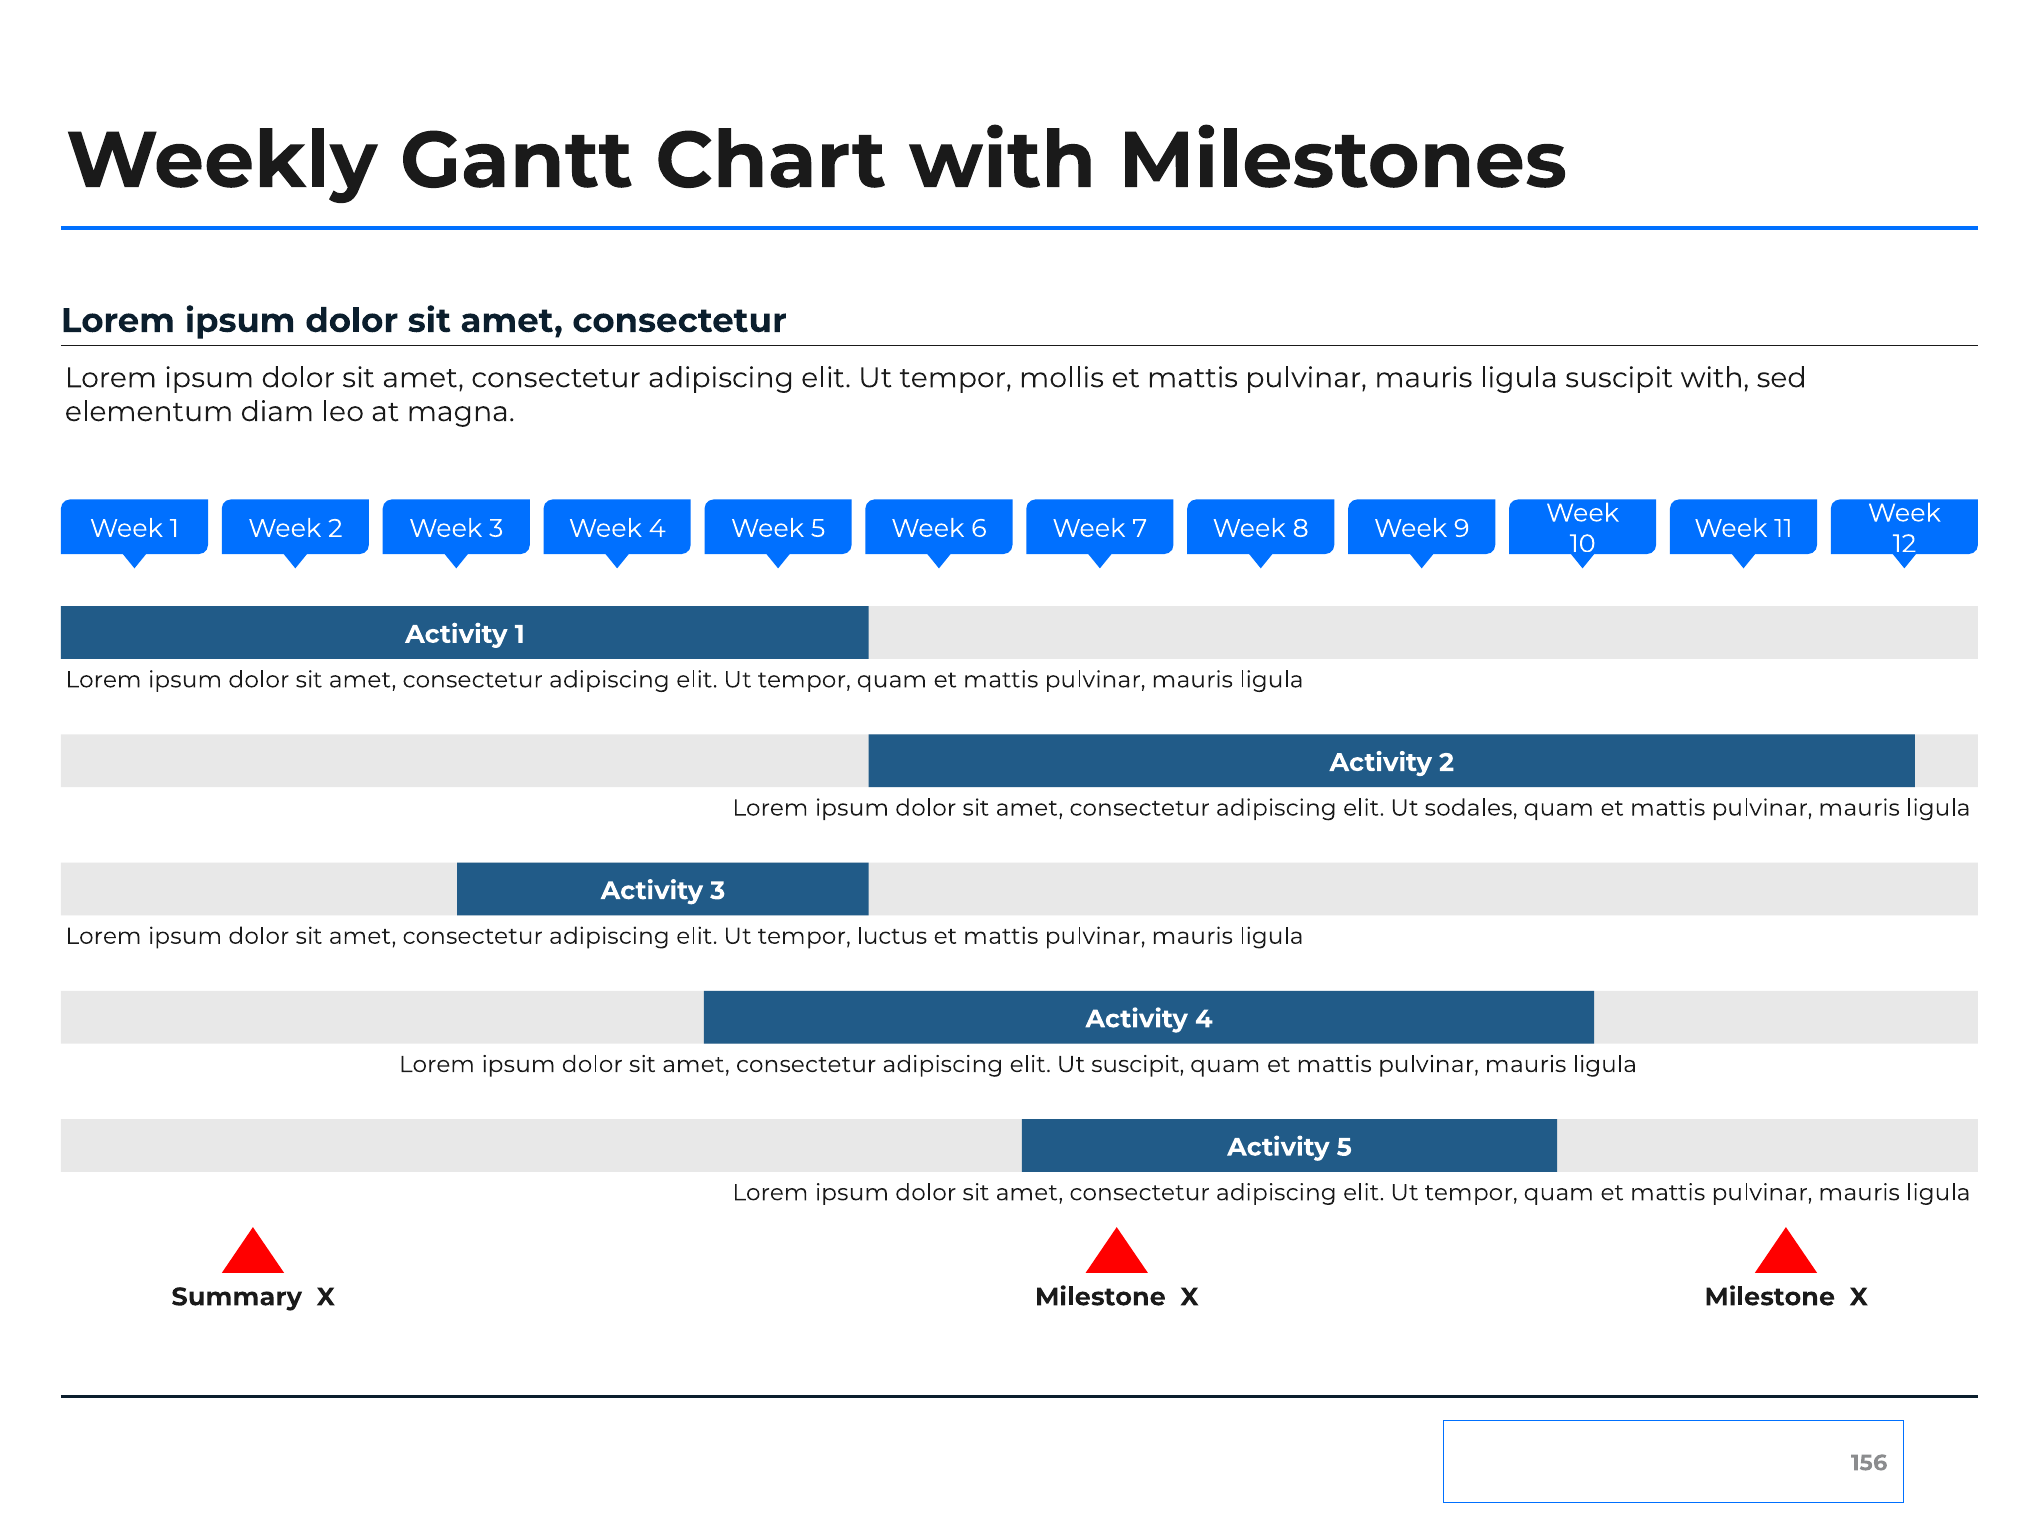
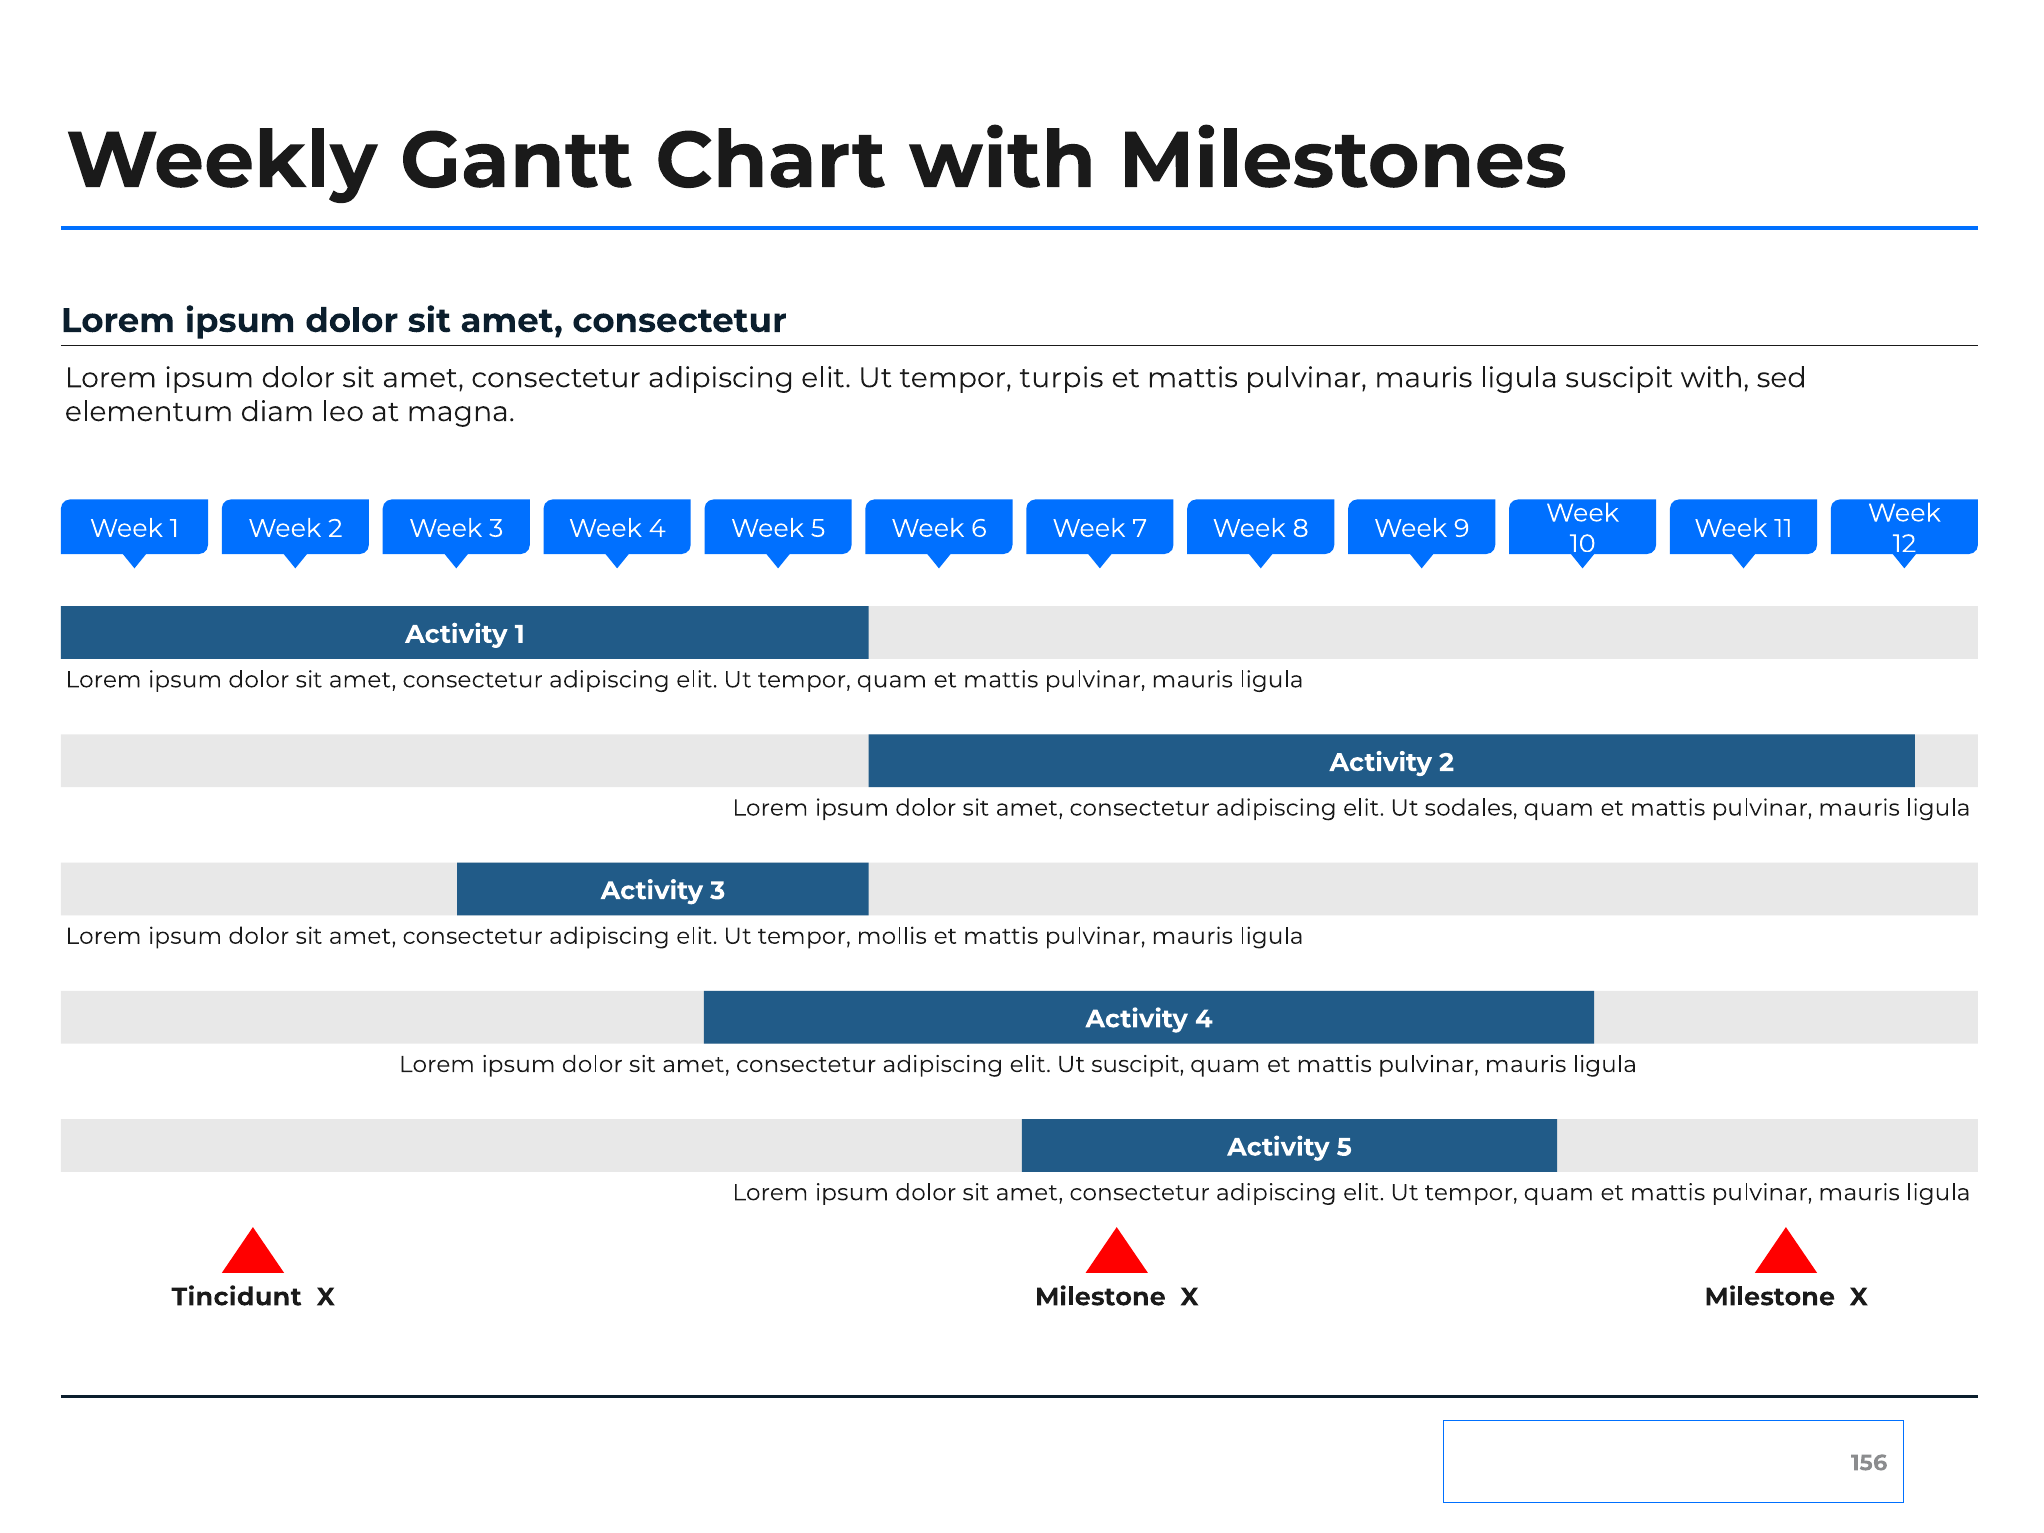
mollis: mollis -> turpis (1061, 378)
luctus: luctus -> mollis (892, 936)
Summary: Summary -> Tincidunt (237, 1297)
